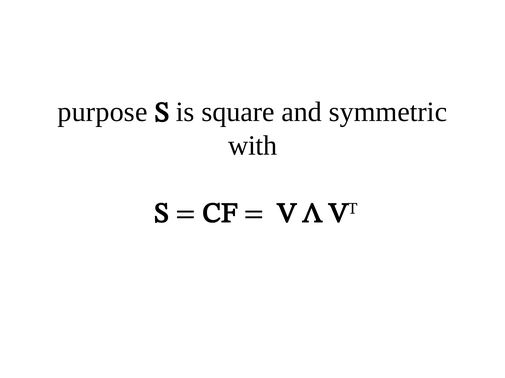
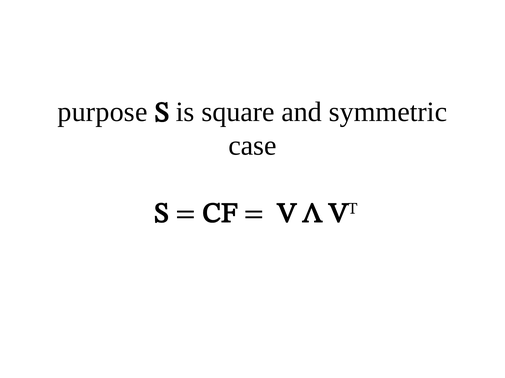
with: with -> case (252, 146)
